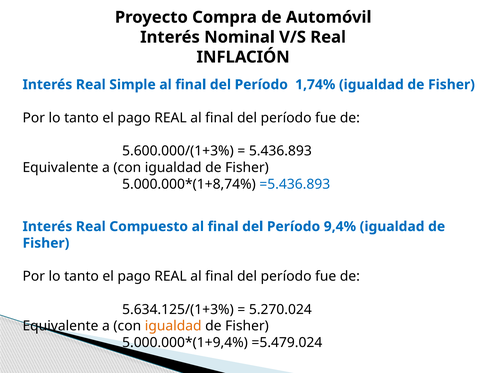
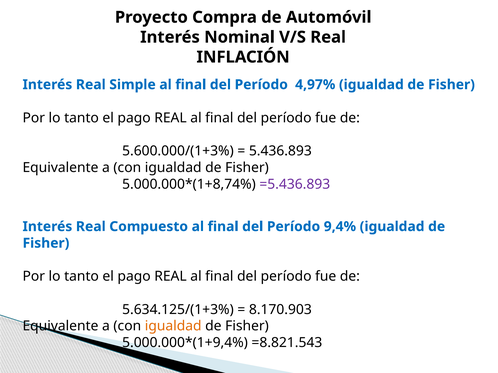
1,74%: 1,74% -> 4,97% (315, 85)
=5.436.893 colour: blue -> purple (295, 184)
5.270.024: 5.270.024 -> 8.170.903 (280, 310)
=5.479.024: =5.479.024 -> =8.821.543 (287, 343)
